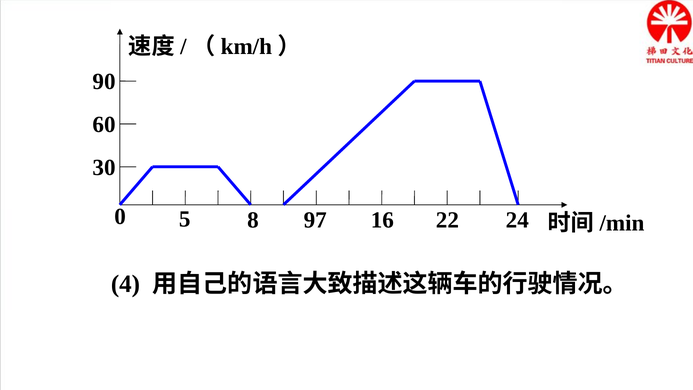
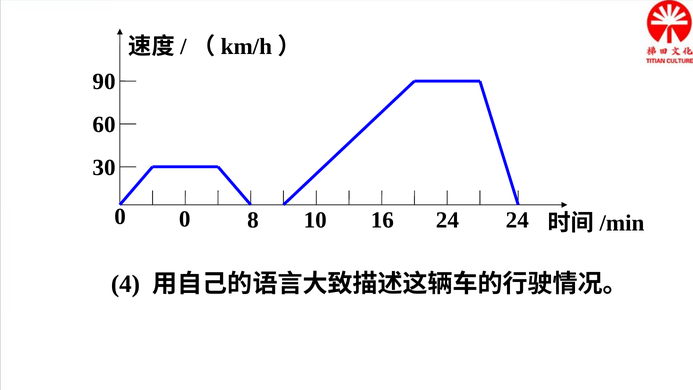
0 5: 5 -> 0 (185, 219)
97: 97 -> 10 (315, 220)
16 22: 22 -> 24 (447, 220)
